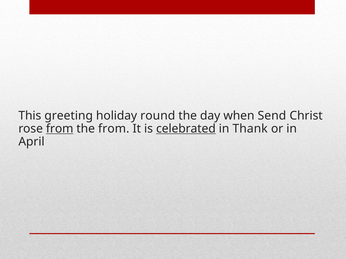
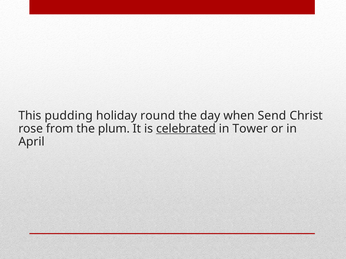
greeting: greeting -> pudding (69, 116)
from underline: present -> none (60, 129)
the from: from -> plum (114, 129)
Thank: Thank -> Tower (250, 129)
